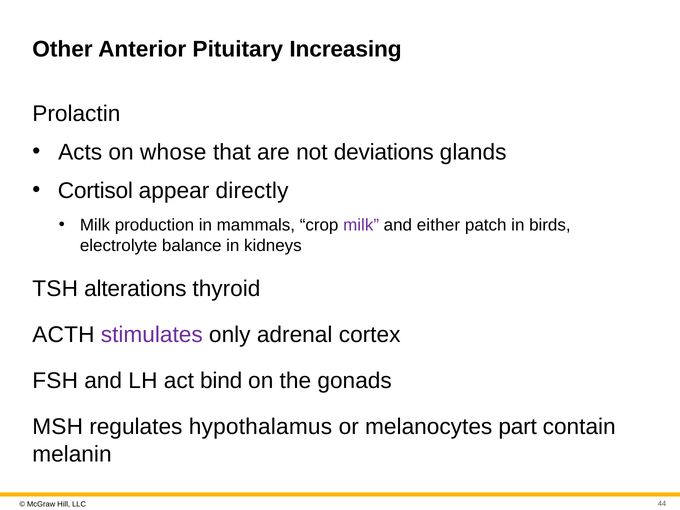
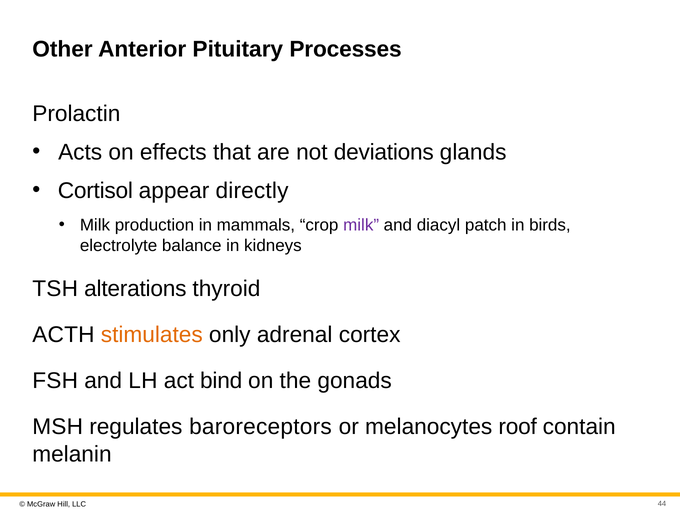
Increasing: Increasing -> Processes (346, 49)
whose: whose -> effects (173, 152)
either: either -> diacyl (439, 225)
stimulates colour: purple -> orange (152, 335)
hypothalamus: hypothalamus -> baroreceptors (260, 427)
part: part -> roof (518, 427)
